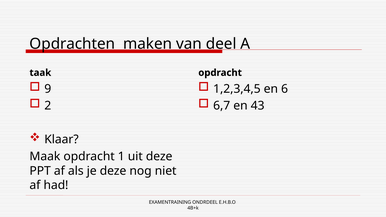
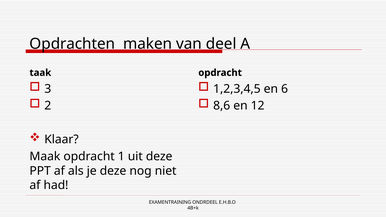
9: 9 -> 3 (48, 89)
6,7: 6,7 -> 8,6 (222, 106)
43: 43 -> 12 (258, 106)
